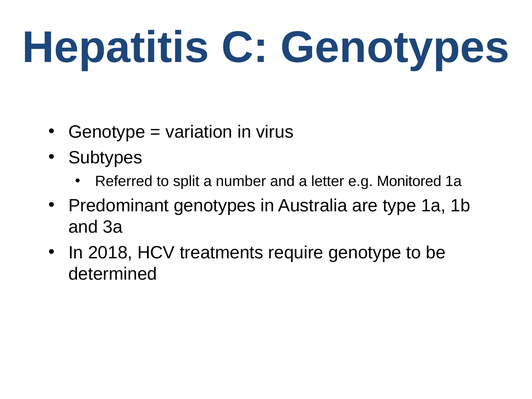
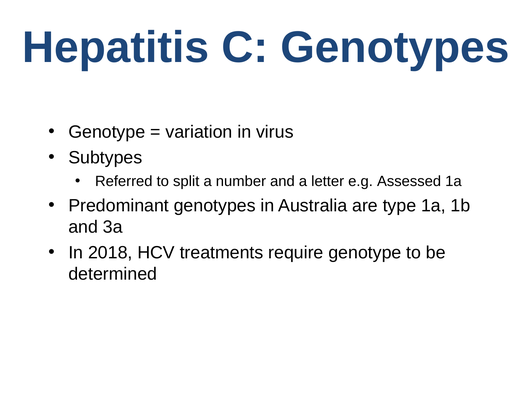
Monitored: Monitored -> Assessed (409, 181)
